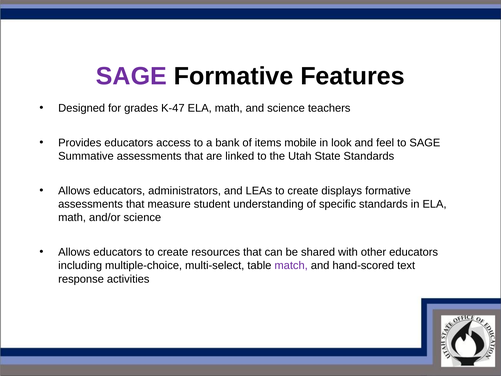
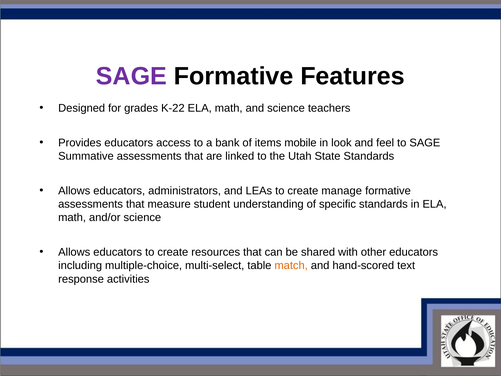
K-47: K-47 -> K-22 (173, 108)
displays: displays -> manage (342, 191)
match colour: purple -> orange (291, 265)
